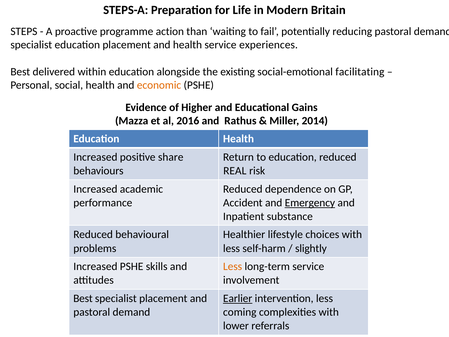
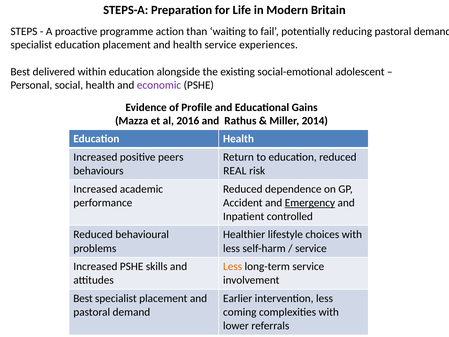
facilitating: facilitating -> adolescent (360, 72)
economic colour: orange -> purple (159, 85)
Higher: Higher -> Profile (197, 107)
share: share -> peers (171, 157)
substance: substance -> controlled (290, 216)
slightly: slightly -> service (311, 248)
Earlier underline: present -> none (238, 298)
